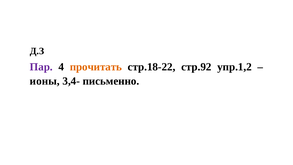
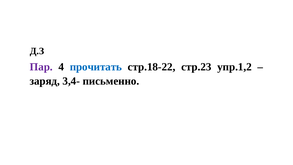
прочитать colour: orange -> blue (96, 67)
стр.92: стр.92 -> стр.23 (196, 67)
ионы: ионы -> заряд (45, 81)
